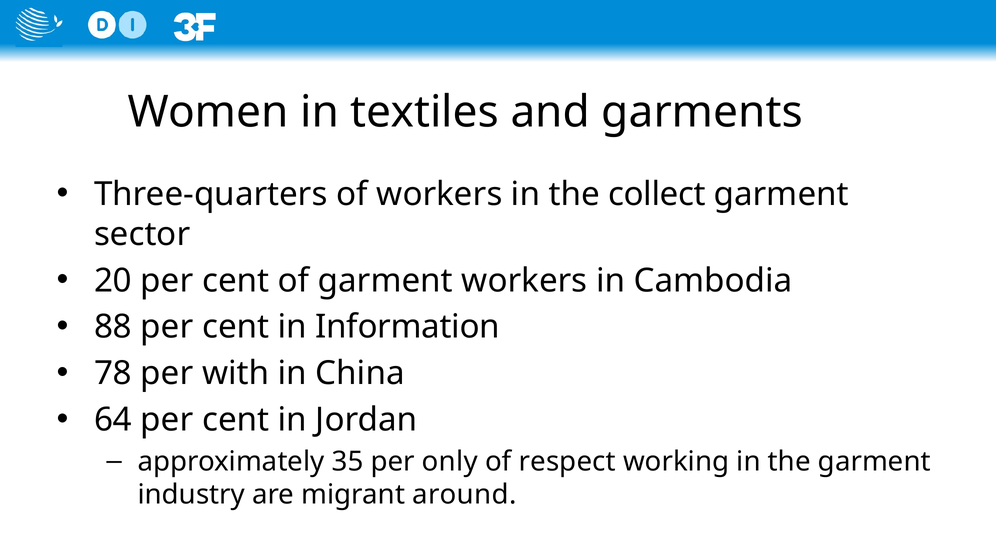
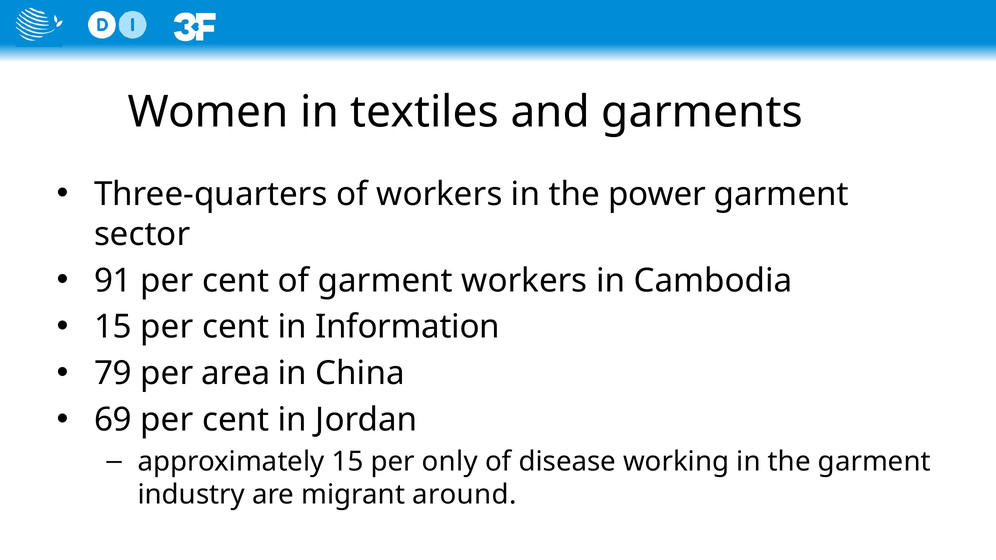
collect: collect -> power (657, 194)
20: 20 -> 91 (113, 281)
88: 88 -> 15 (113, 327)
78: 78 -> 79 (113, 374)
with: with -> area (236, 374)
64: 64 -> 69 (113, 420)
approximately 35: 35 -> 15 (347, 462)
respect: respect -> disease (567, 462)
